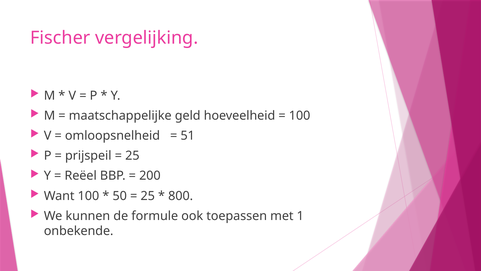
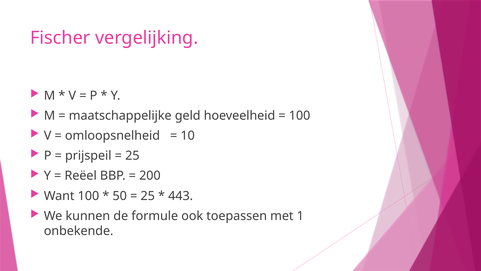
51: 51 -> 10 (188, 135)
800: 800 -> 443 (181, 196)
